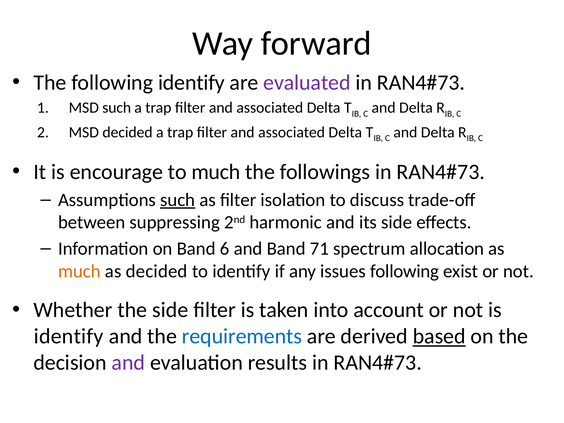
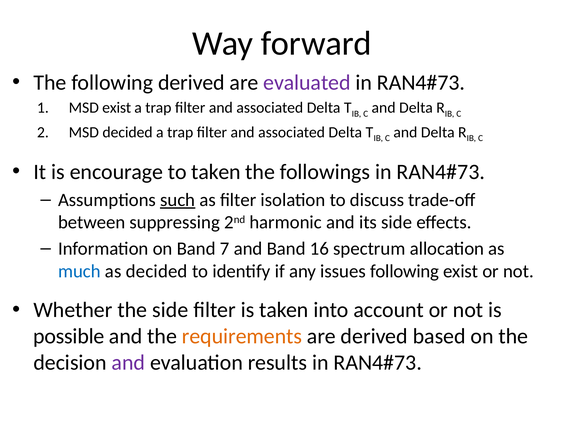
following identify: identify -> derived (191, 82)
MSD such: such -> exist (117, 108)
to much: much -> taken (216, 172)
6: 6 -> 7 (225, 249)
71: 71 -> 16 (319, 249)
much colour: orange -> blue (79, 271)
identify: identify -> possible (69, 336)
requirements colour: blue -> orange (242, 336)
based underline: present -> none (439, 336)
